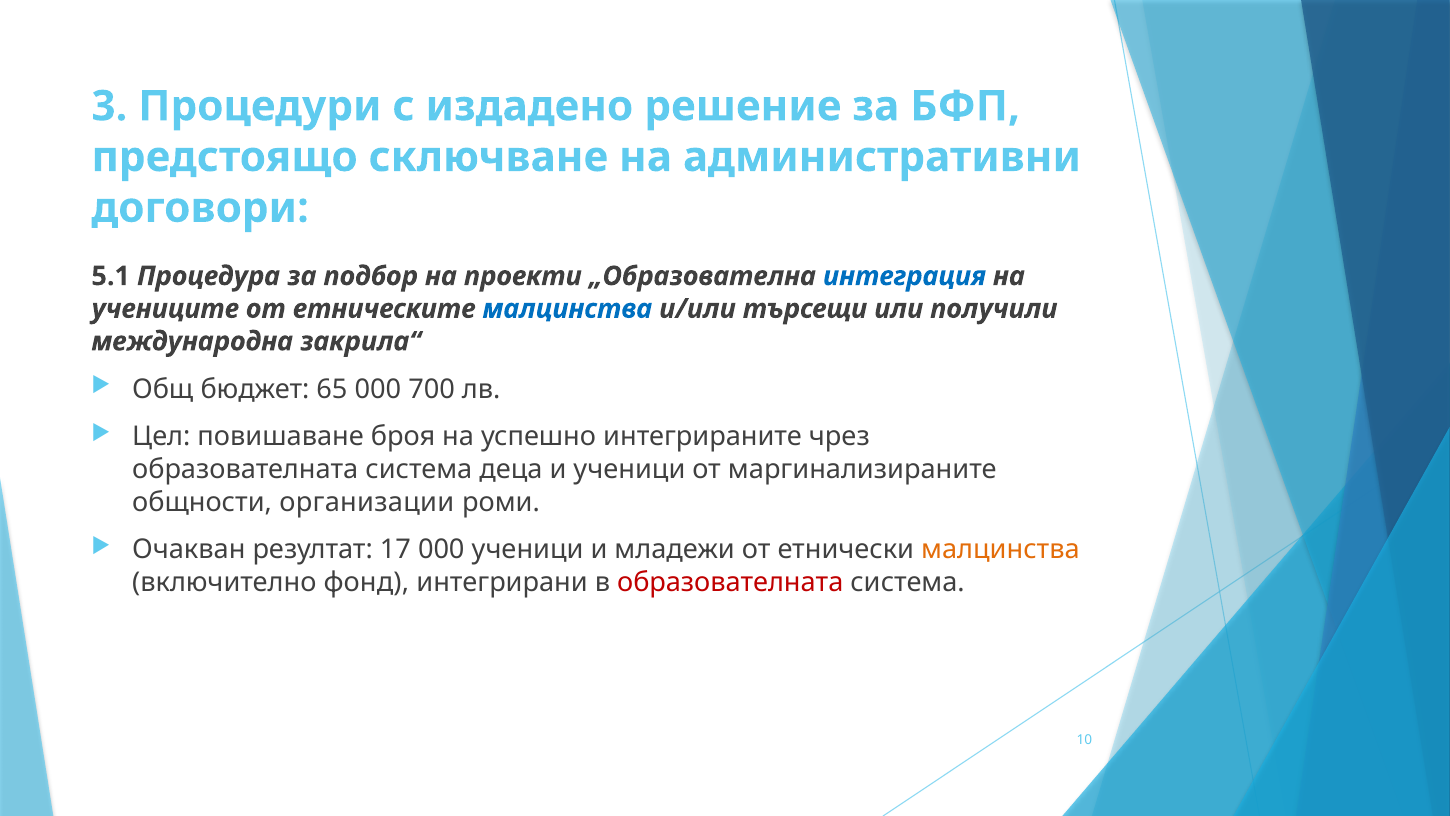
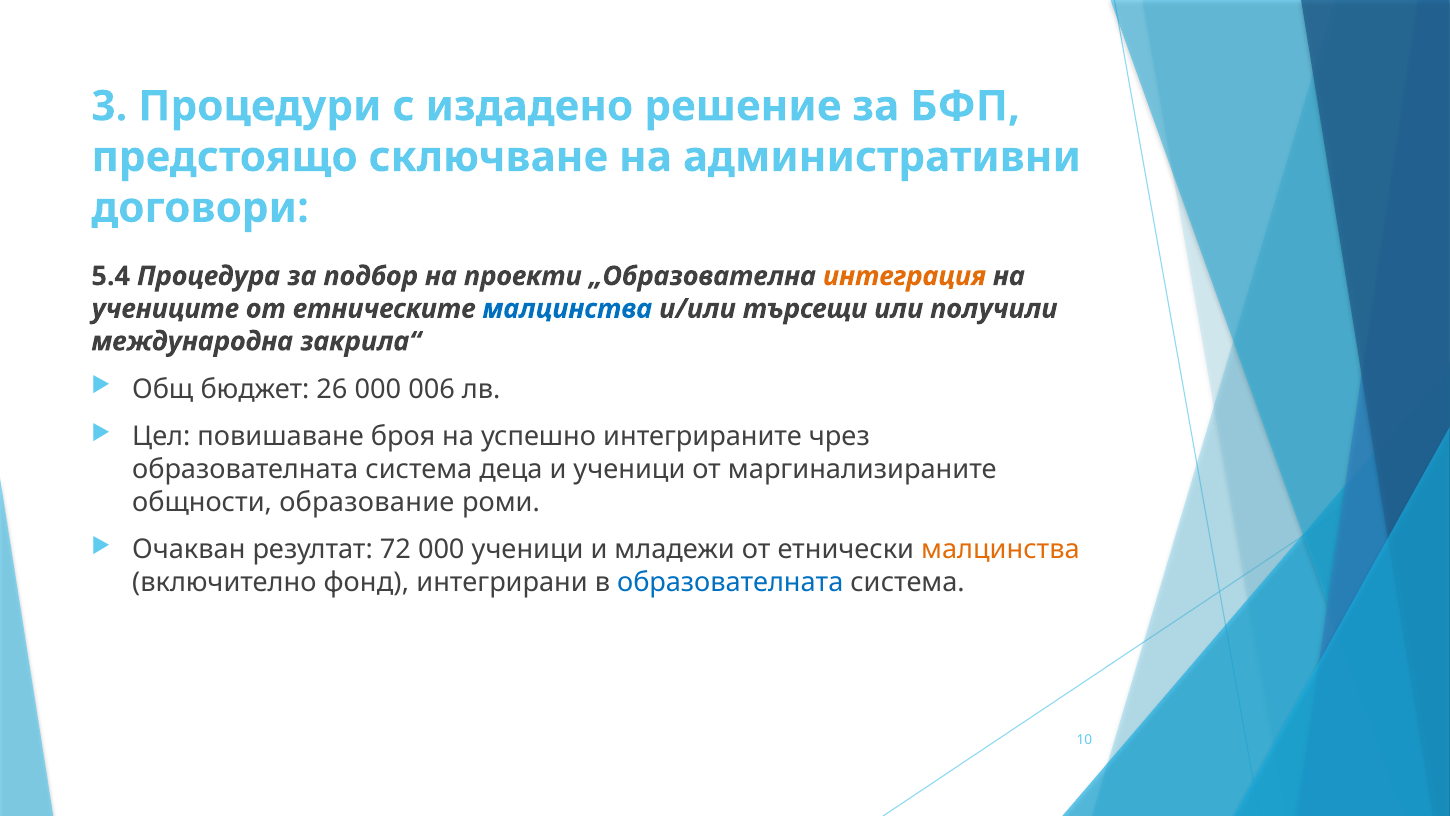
5.1: 5.1 -> 5.4 (111, 276)
интеграция colour: blue -> orange (905, 276)
65: 65 -> 26 (332, 389)
700: 700 -> 006 (432, 389)
организации: организации -> образование (367, 502)
17: 17 -> 72 (395, 550)
образователната colour: red -> blue (730, 582)
